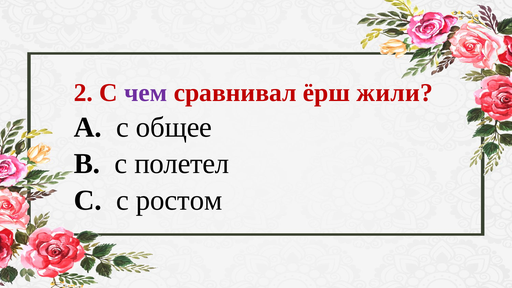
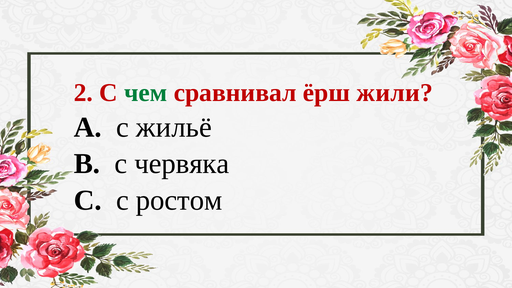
чем colour: purple -> green (146, 93)
общее: общее -> жильё (174, 127)
полетел: полетел -> червяка (182, 164)
